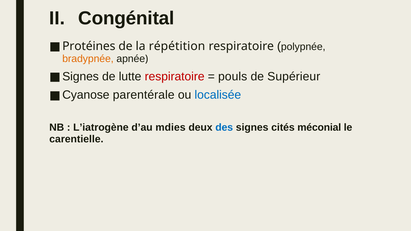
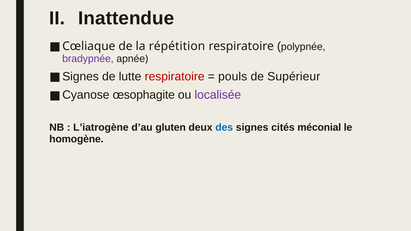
Congénital: Congénital -> Inattendue (126, 18)
Protéines: Protéines -> Cœliaque (89, 46)
bradypnée colour: orange -> purple (88, 59)
parentérale: parentérale -> œsophagite (144, 95)
localisée colour: blue -> purple (218, 95)
mdies: mdies -> gluten (171, 128)
carentielle: carentielle -> homogène (76, 139)
